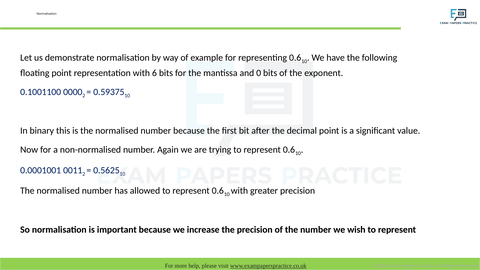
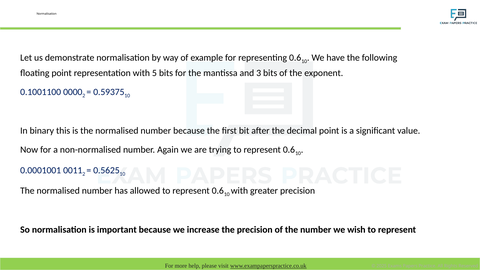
6: 6 -> 5 (154, 73)
0: 0 -> 3 (259, 73)
